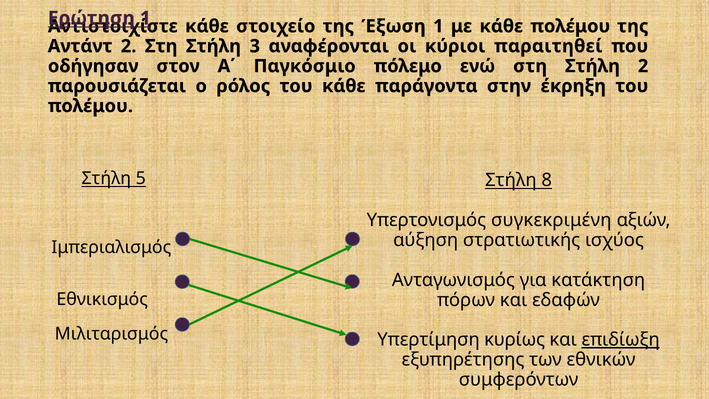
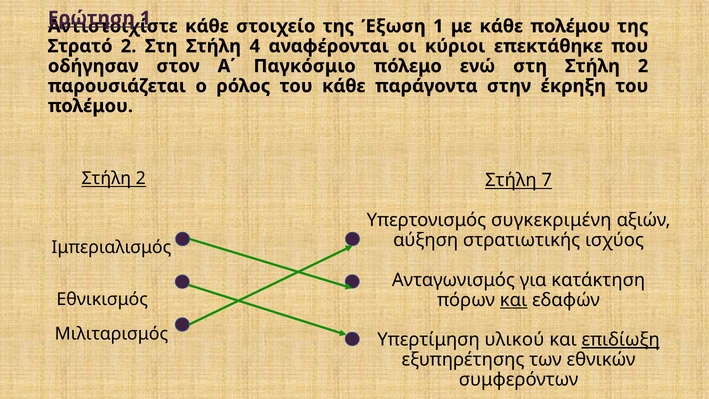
Αντάντ: Αντάντ -> Στρατό (80, 46)
3: 3 -> 4 (255, 46)
παραιτηθεί: παραιτηθεί -> επεκτάθηκε (548, 46)
5: 5 -> 2 (141, 179)
8: 8 -> 7 (547, 180)
και underline: none -> present (514, 300)
κυρίως: κυρίως -> υλικού (514, 340)
